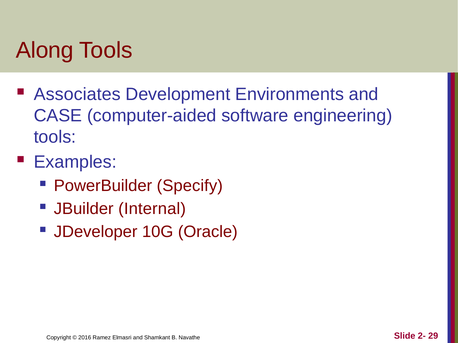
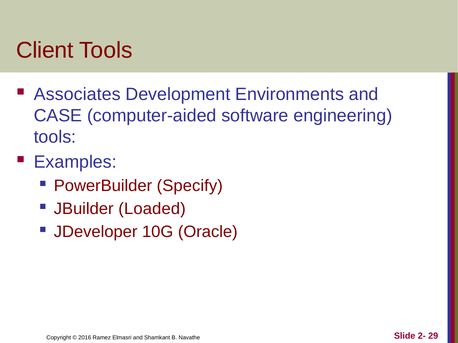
Along: Along -> Client (45, 50)
Internal: Internal -> Loaded (152, 209)
